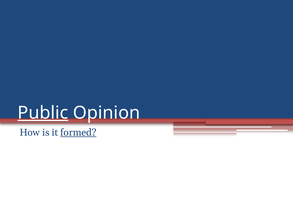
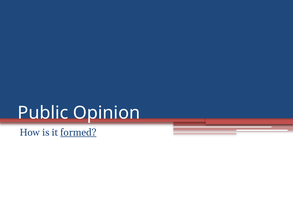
Public underline: present -> none (43, 113)
